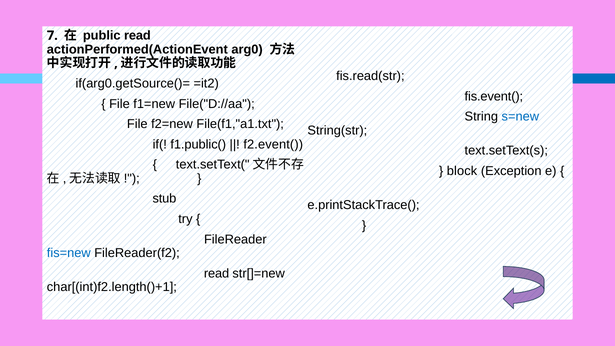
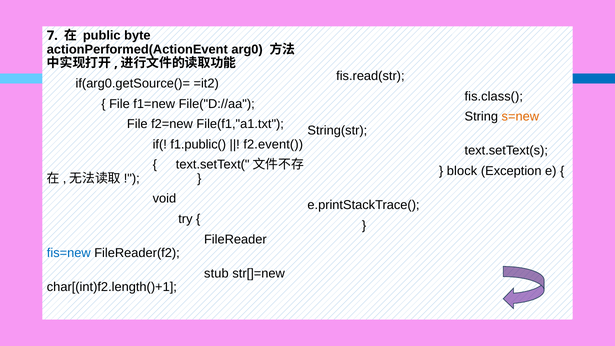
public read: read -> byte (137, 36)
fis.event(: fis.event( -> fis.class( (494, 96)
s=new colour: blue -> orange (520, 117)
stub: stub -> void (164, 199)
read: read -> stub (216, 273)
